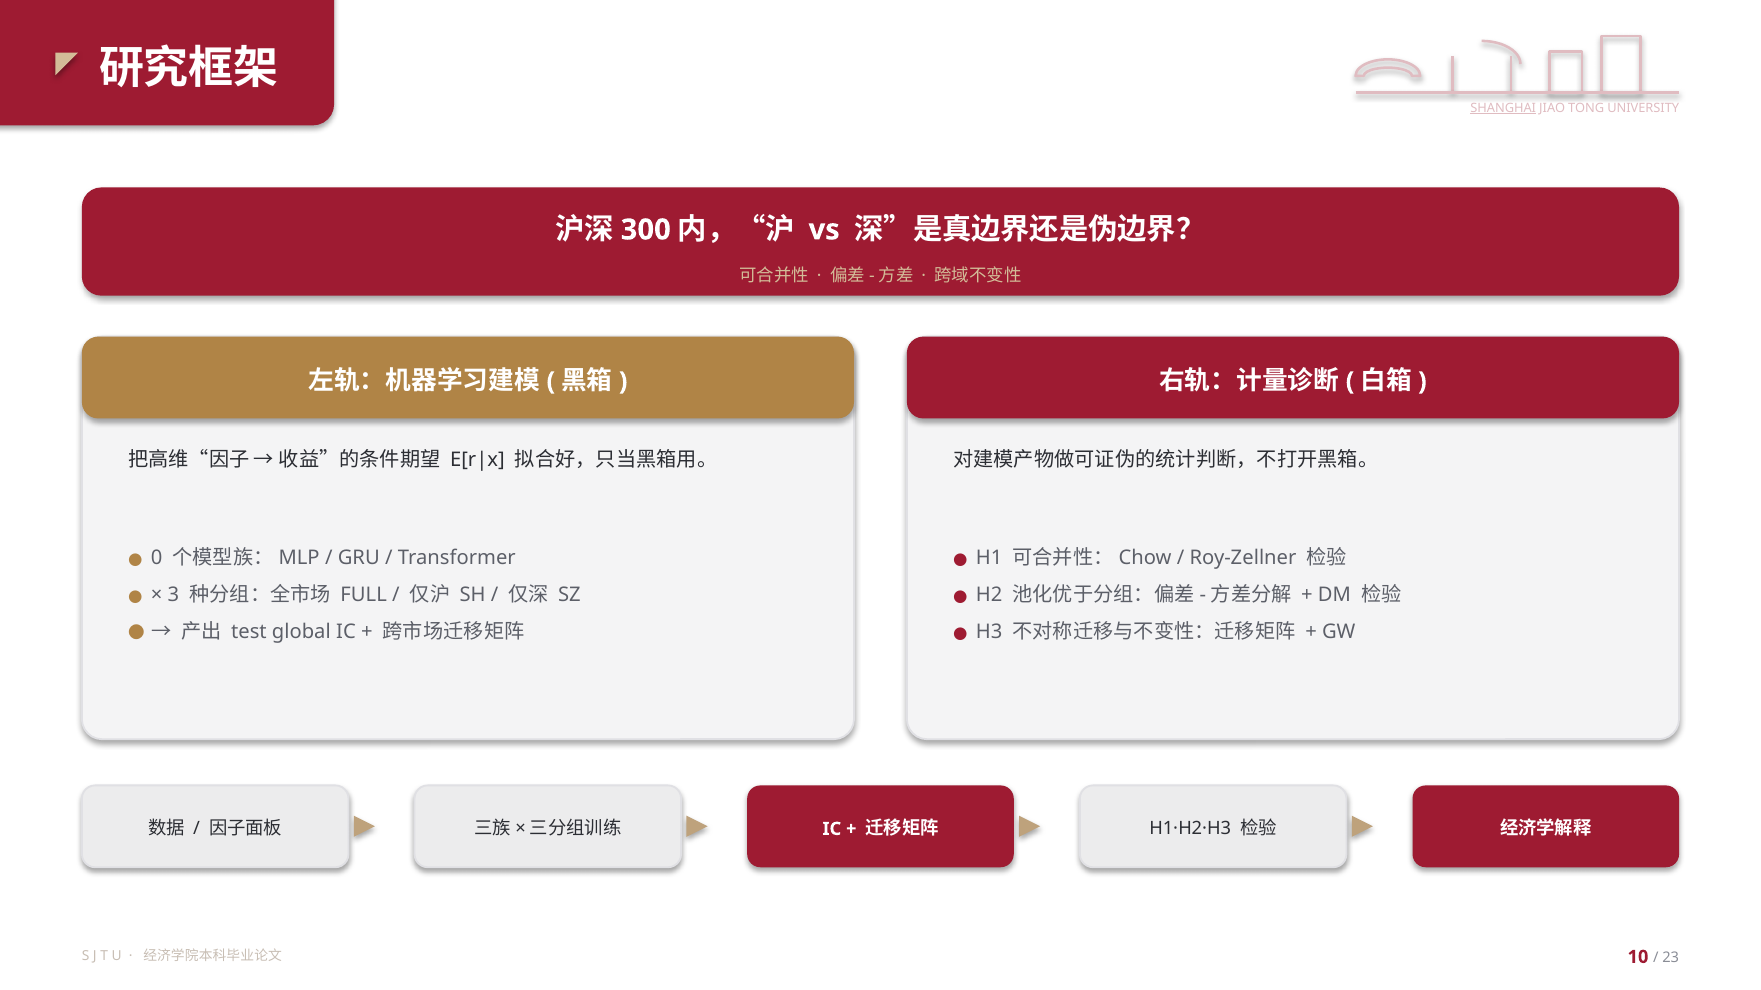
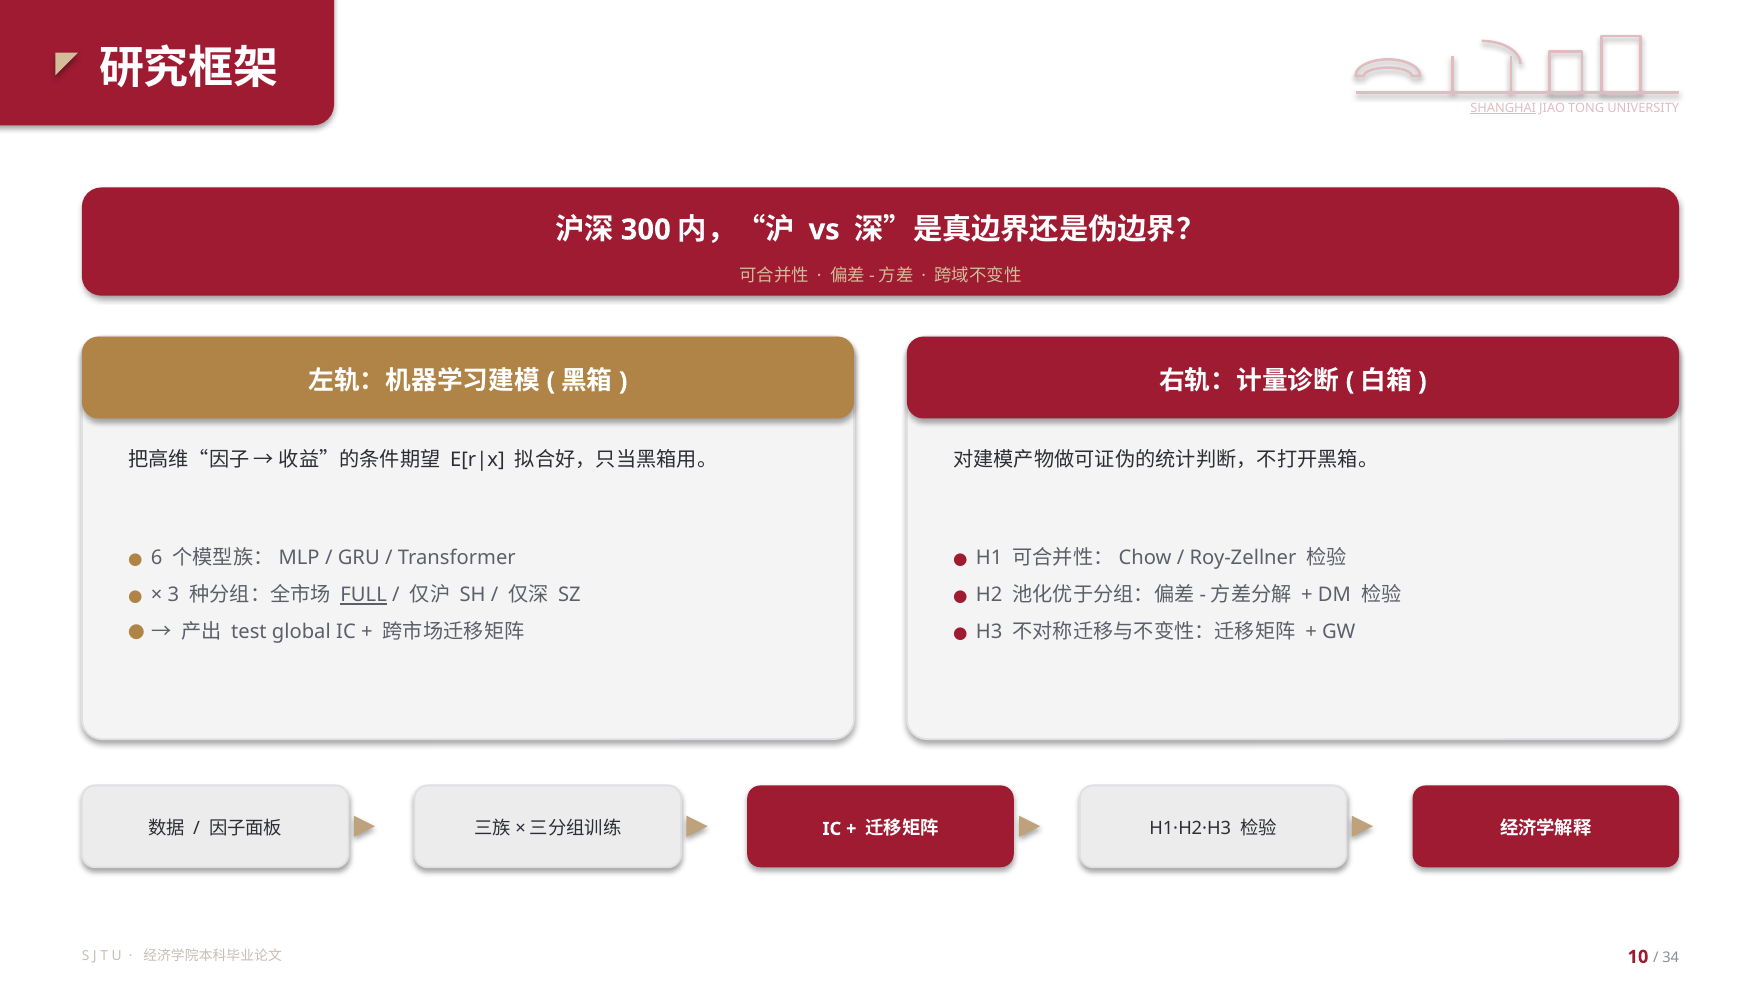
0: 0 -> 6 (157, 559)
FULL underline: none -> present (364, 596)
23: 23 -> 34 (1671, 959)
